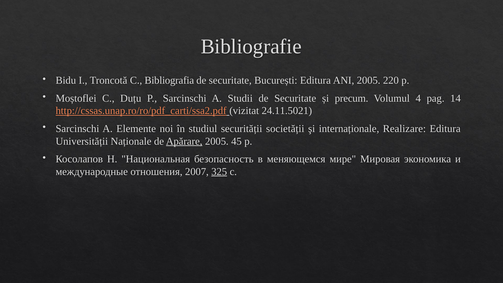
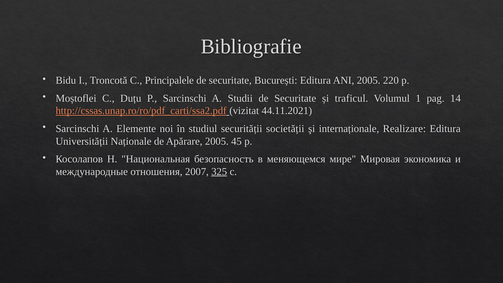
Bibliografia: Bibliografia -> Principalele (169, 80)
precum: precum -> traficul (351, 98)
4: 4 -> 1 (418, 98)
24.11.5021: 24.11.5021 -> 44.11.2021 (287, 111)
Apărare underline: present -> none (184, 141)
